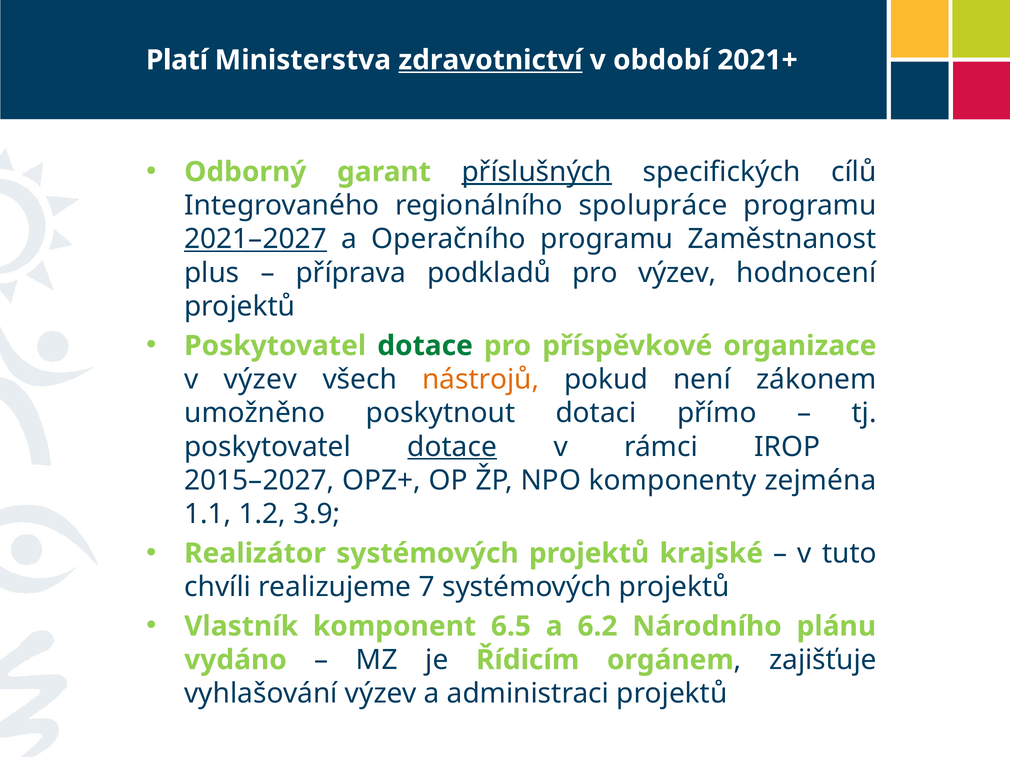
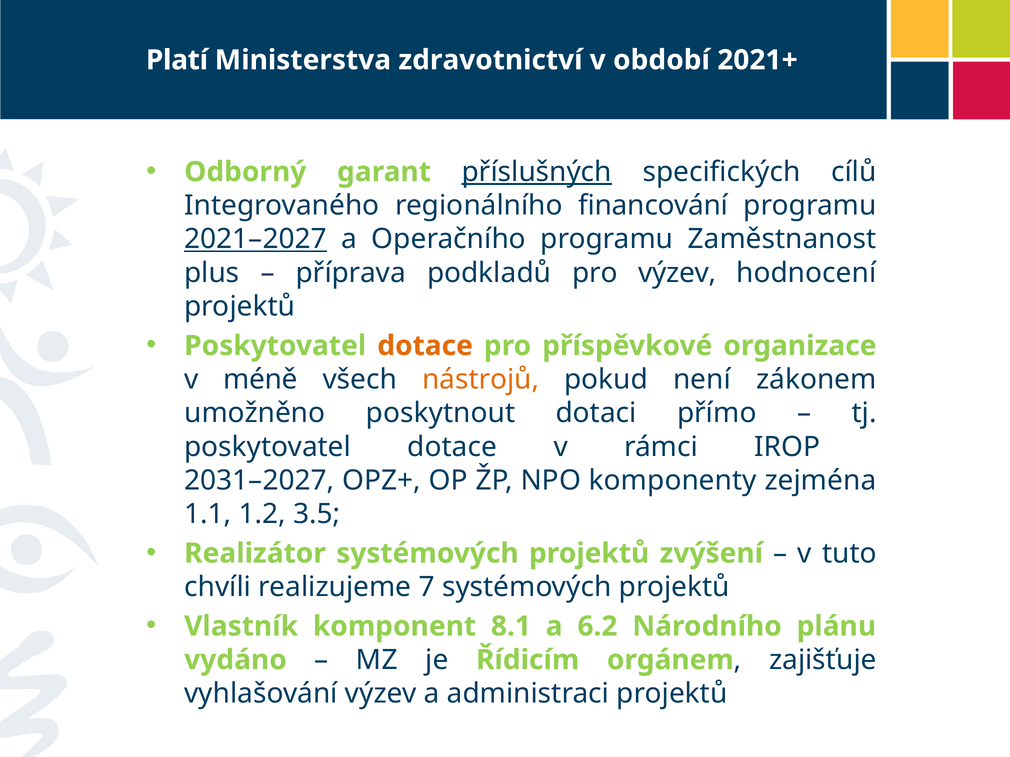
zdravotnictví underline: present -> none (490, 60)
spolupráce: spolupráce -> financování (653, 206)
dotace colour: green -> orange (425, 346)
v výzev: výzev -> méně (261, 380)
dotace underline: present -> none (452, 447)
2015–2027: 2015–2027 -> 2031–2027 (259, 481)
3.9: 3.9 -> 3.5 (317, 514)
krajské: krajské -> zvýšení (711, 554)
6.5: 6.5 -> 8.1 (511, 627)
